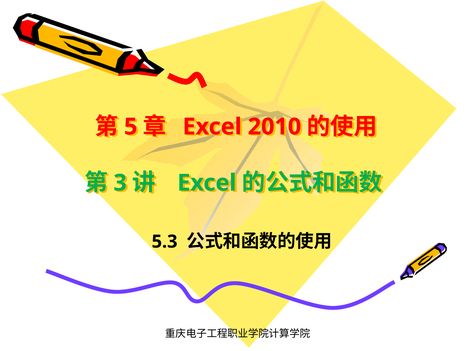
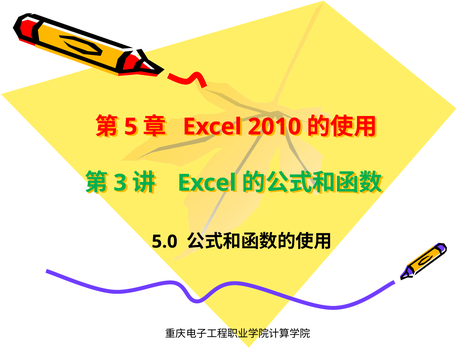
5.3: 5.3 -> 5.0 (165, 242)
